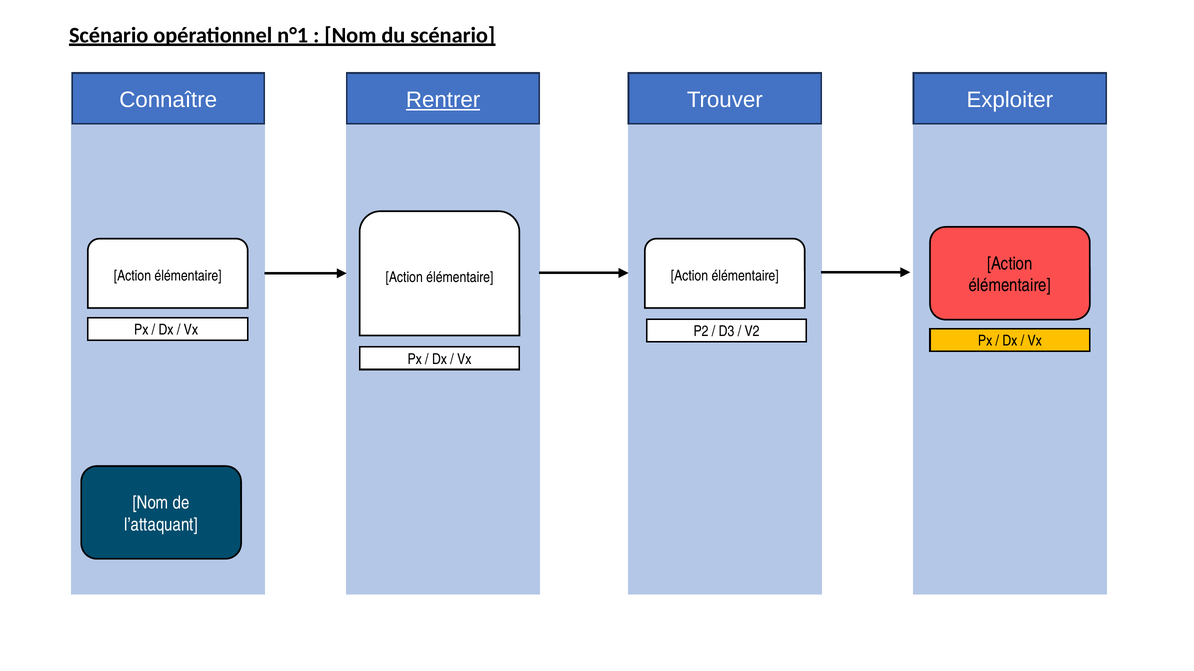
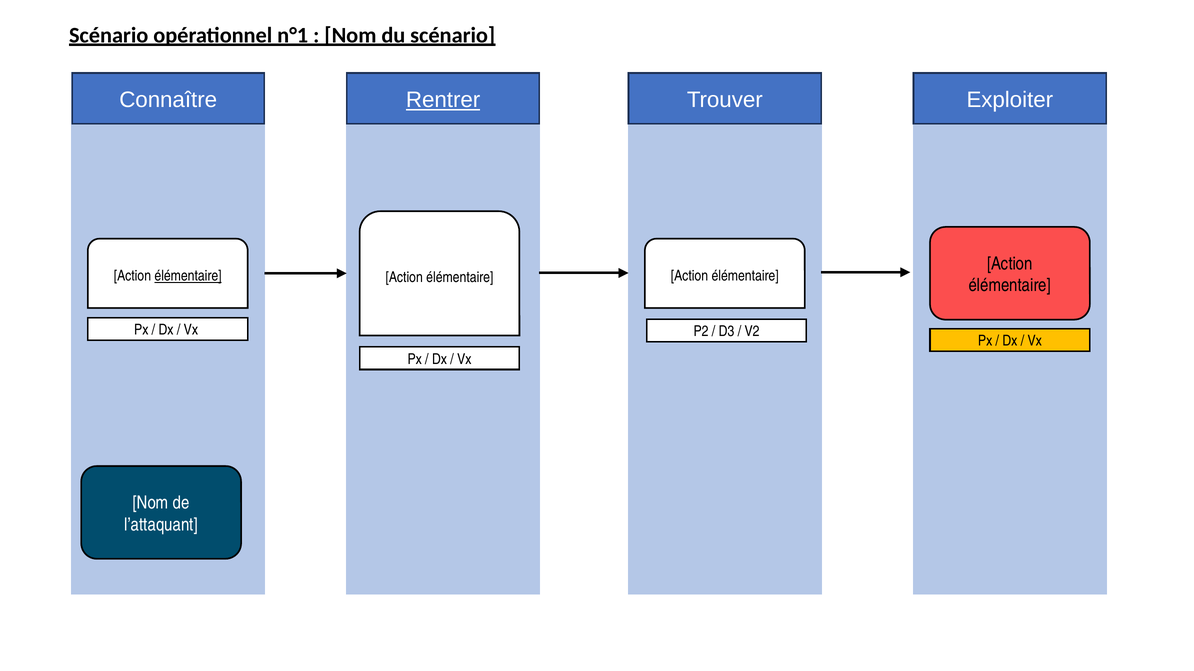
élémentaire underline: none -> present (188, 276)
